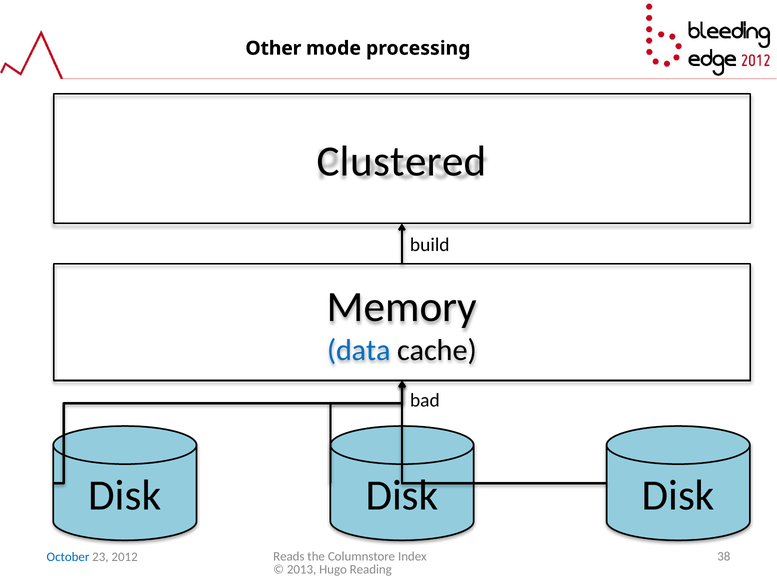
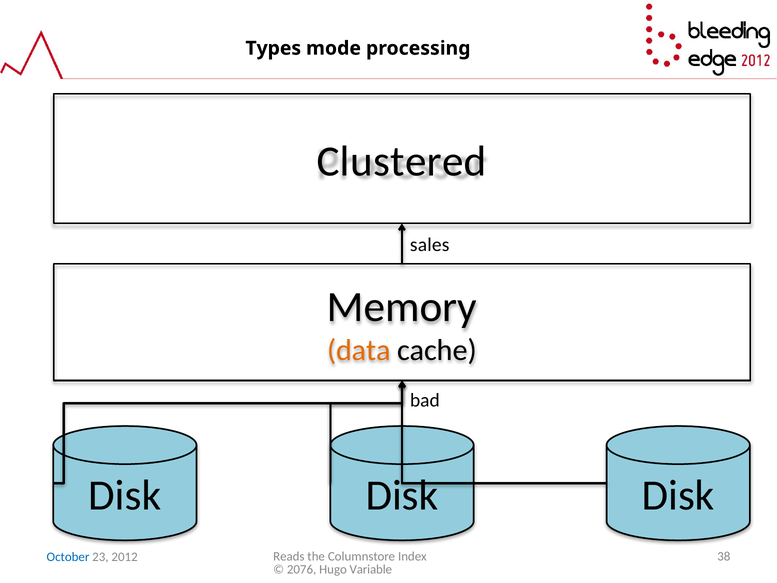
Other: Other -> Types (273, 48)
build: build -> sales (430, 245)
data colour: blue -> orange (359, 350)
2013: 2013 -> 2076 (302, 569)
Reading: Reading -> Variable (371, 569)
